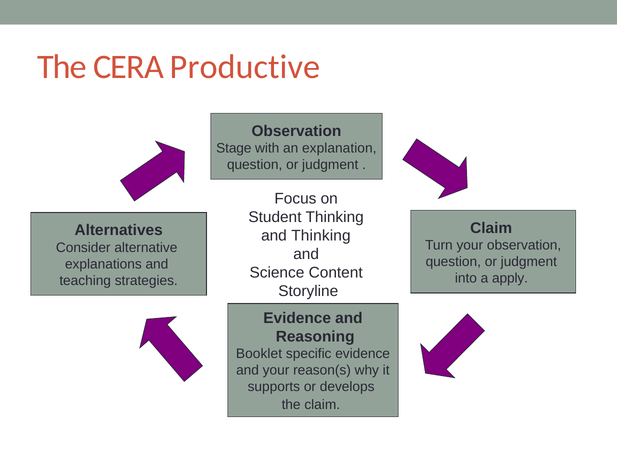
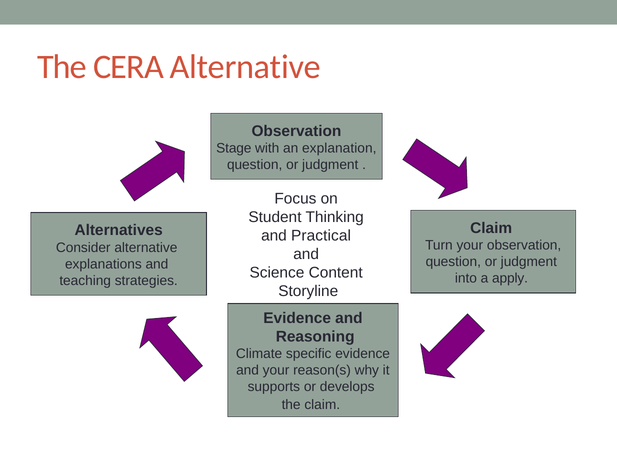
CERA Productive: Productive -> Alternative (245, 67)
and Thinking: Thinking -> Practical (321, 235)
Booklet: Booklet -> Climate (259, 354)
